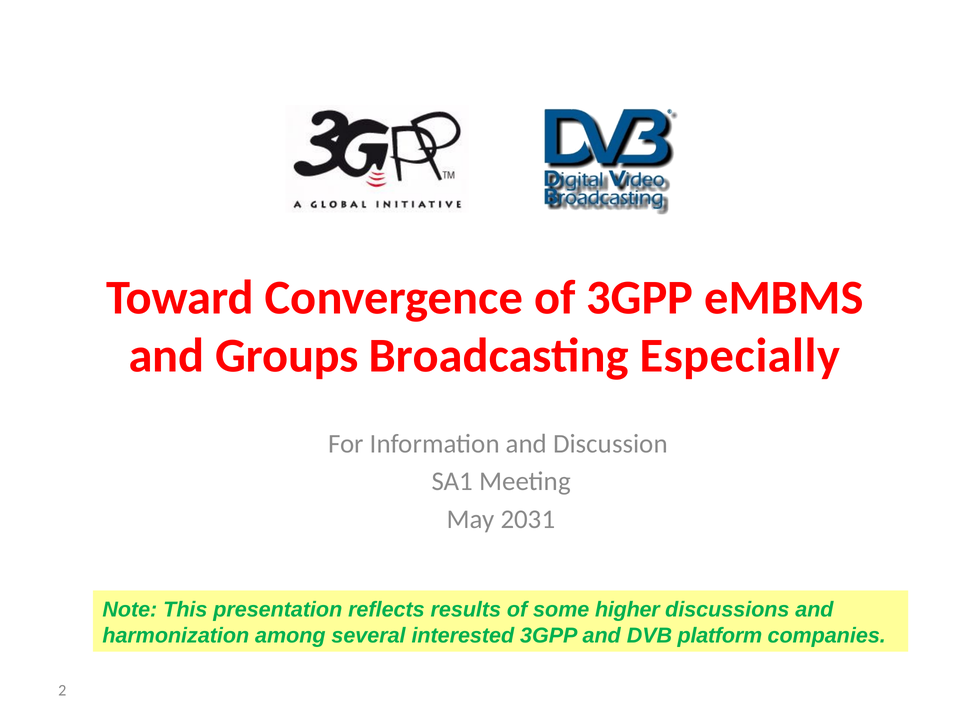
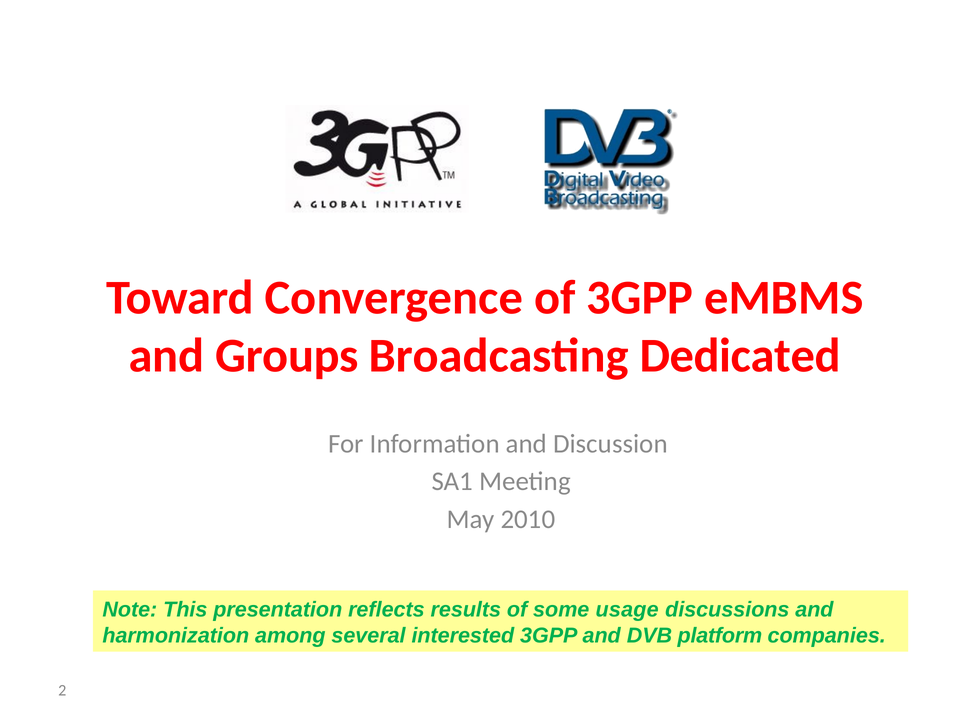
Especially: Especially -> Dedicated (740, 356)
2031: 2031 -> 2010 (528, 519)
higher: higher -> usage (627, 609)
